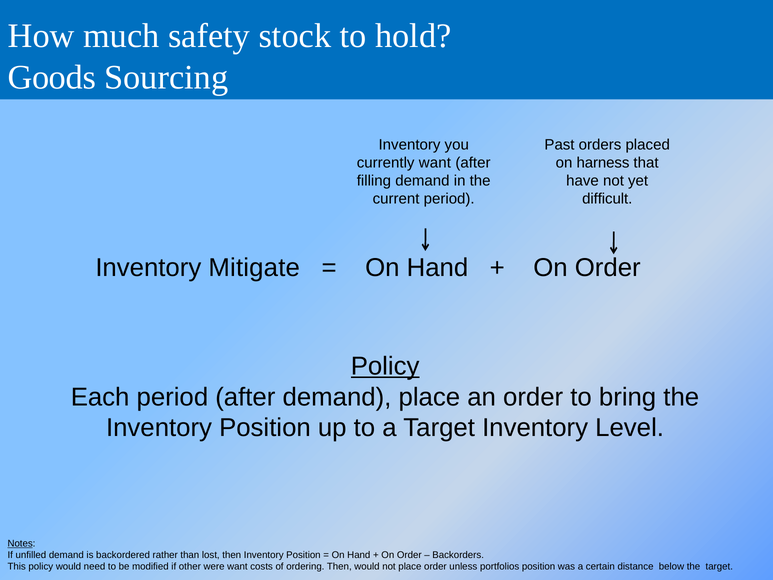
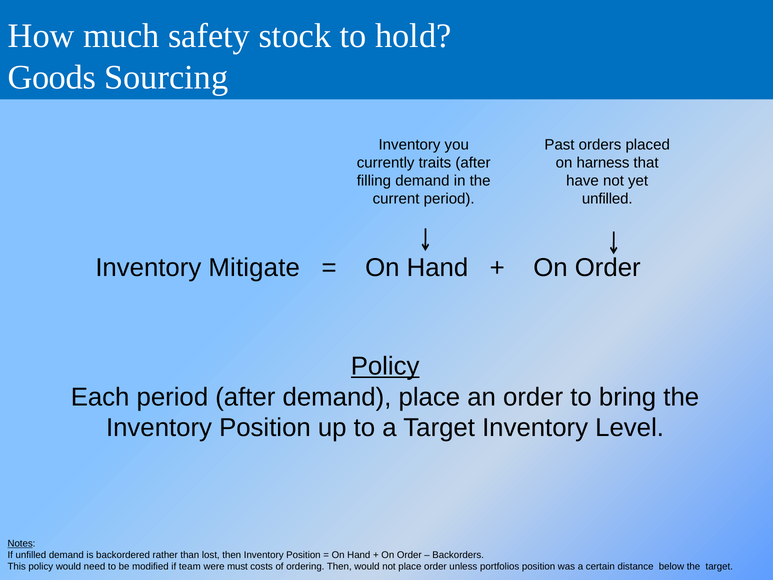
currently want: want -> traits (435, 163)
difficult: difficult -> unfilled (607, 199)
other: other -> team (190, 566)
were want: want -> must (237, 566)
